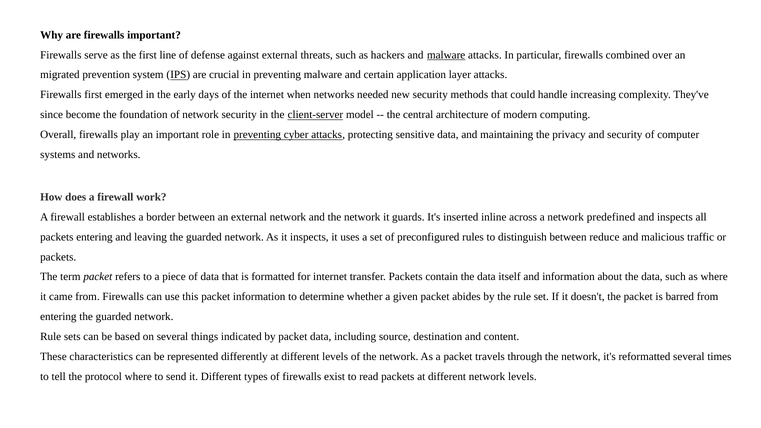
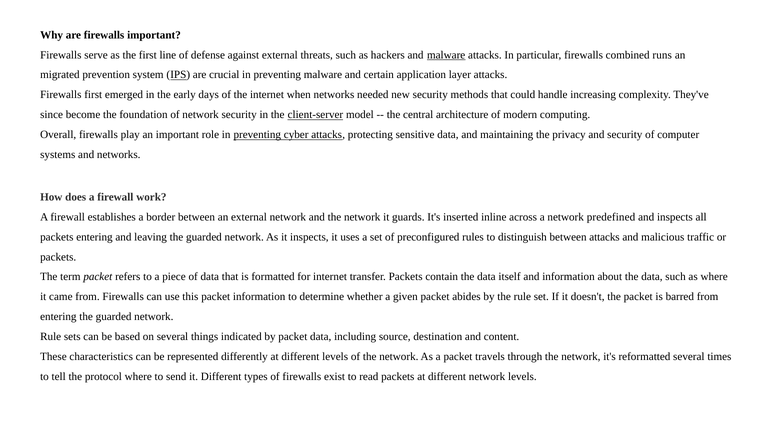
over: over -> runs (662, 55)
between reduce: reduce -> attacks (605, 237)
